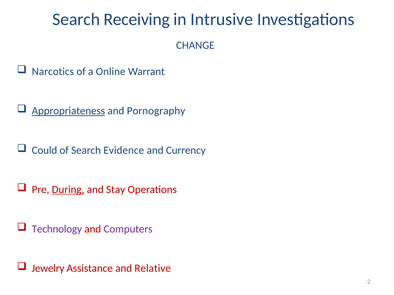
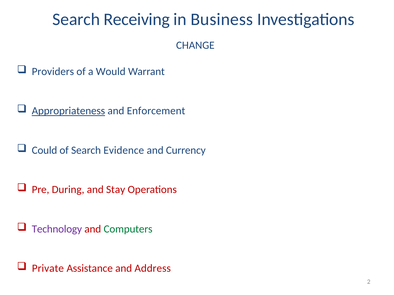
Intrusive: Intrusive -> Business (222, 19)
Narcotics: Narcotics -> Providers (53, 72)
Online: Online -> Would (111, 72)
Pornography: Pornography -> Enforcement (156, 111)
During underline: present -> none (68, 190)
Computers colour: purple -> green (128, 229)
Jewelry: Jewelry -> Private (48, 269)
Relative: Relative -> Address (153, 269)
